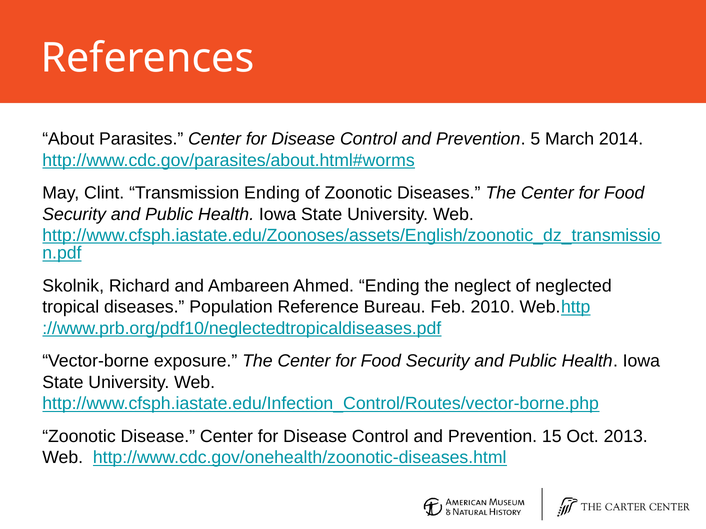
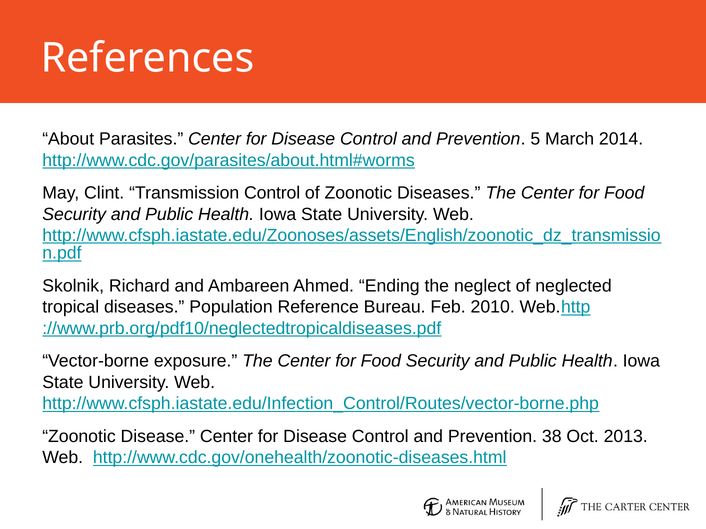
Transmission Ending: Ending -> Control (272, 193)
15: 15 -> 38 (552, 437)
